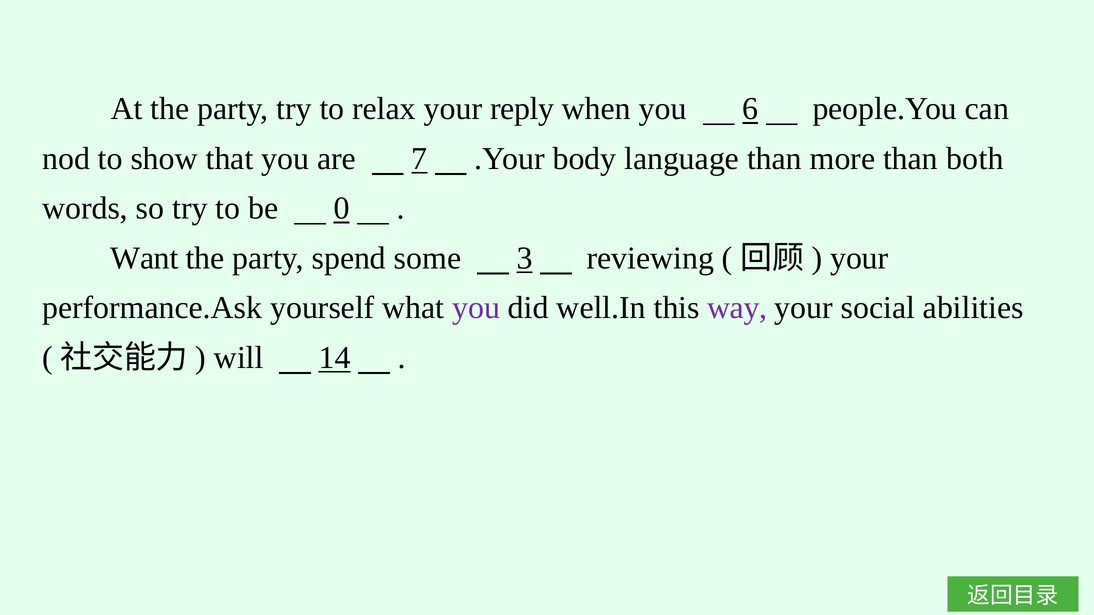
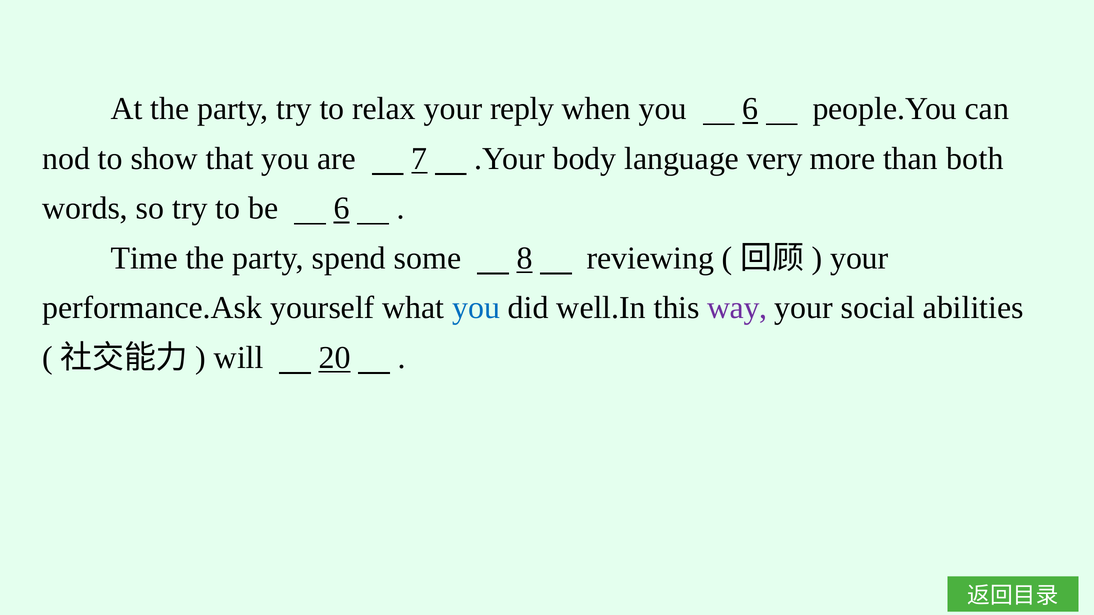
language than: than -> very (775, 159)
be 0: 0 -> 6 (342, 208)
Want: Want -> Time (144, 258)
3: 3 -> 8 (525, 258)
you colour: purple -> blue (476, 308)
14: 14 -> 20 (335, 358)
